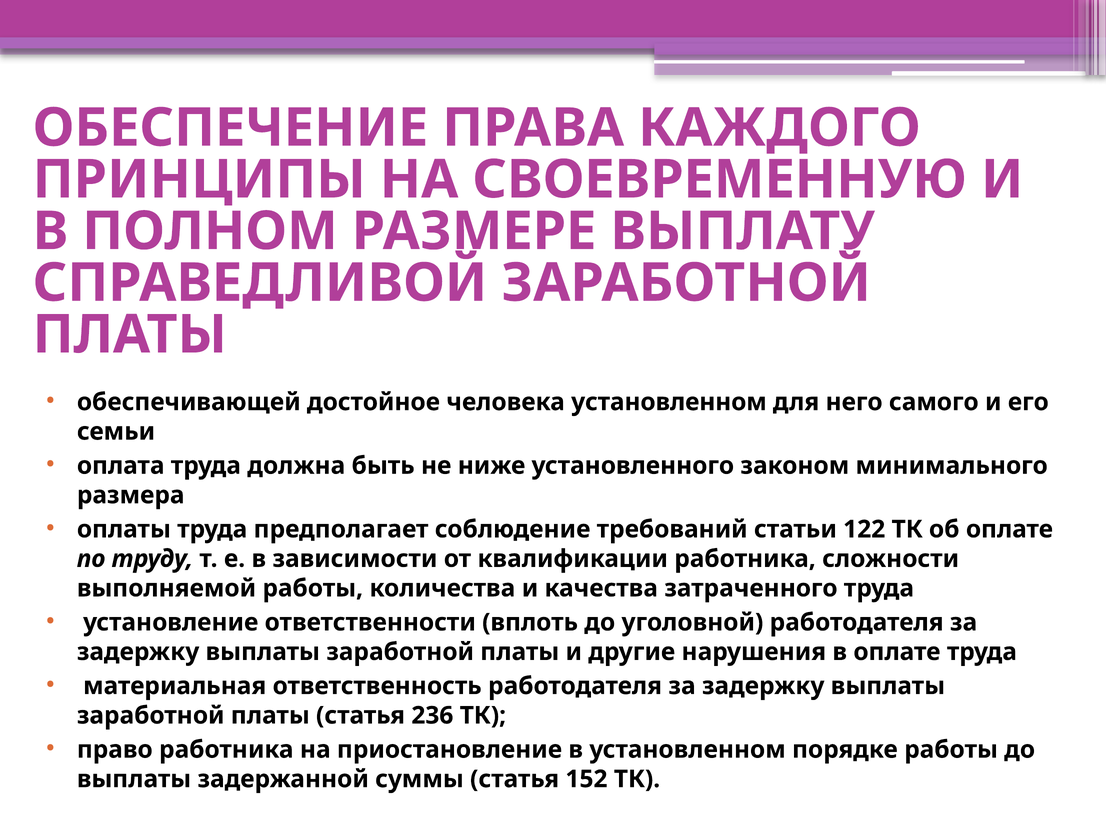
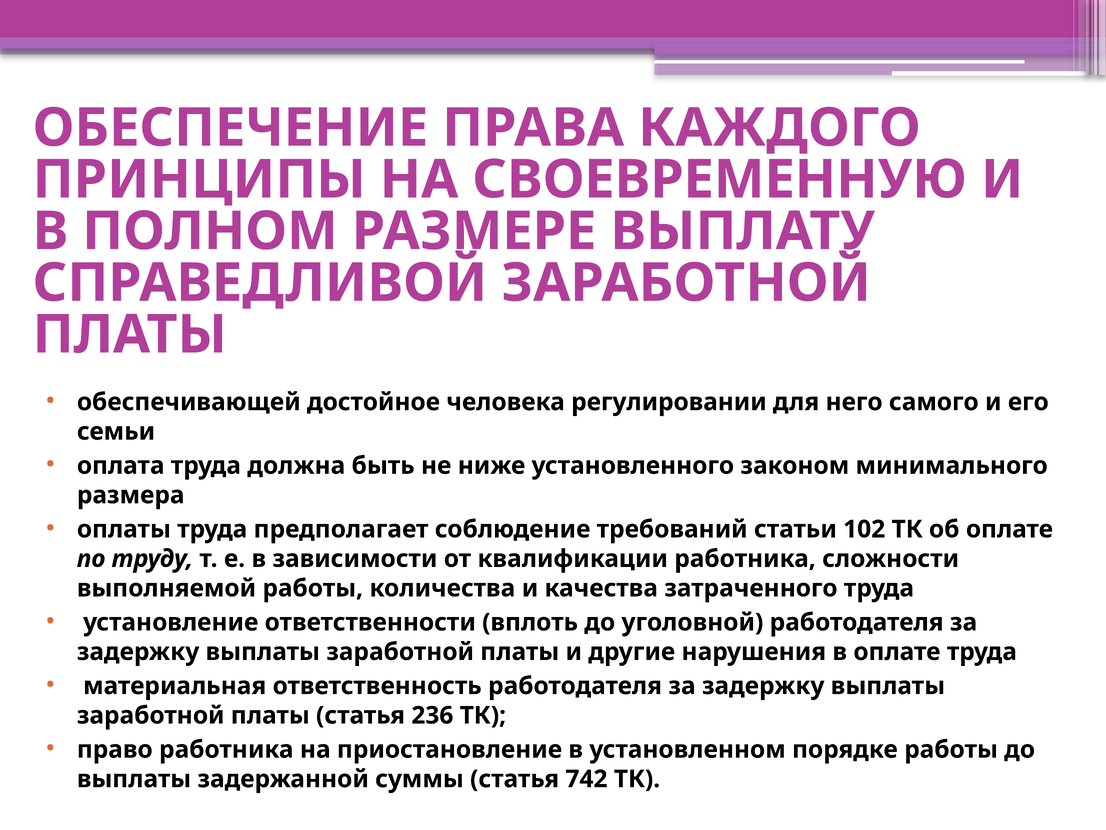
человека установленном: установленном -> регулировании (669, 402)
122: 122 -> 102 (864, 529)
152: 152 -> 742 (586, 779)
